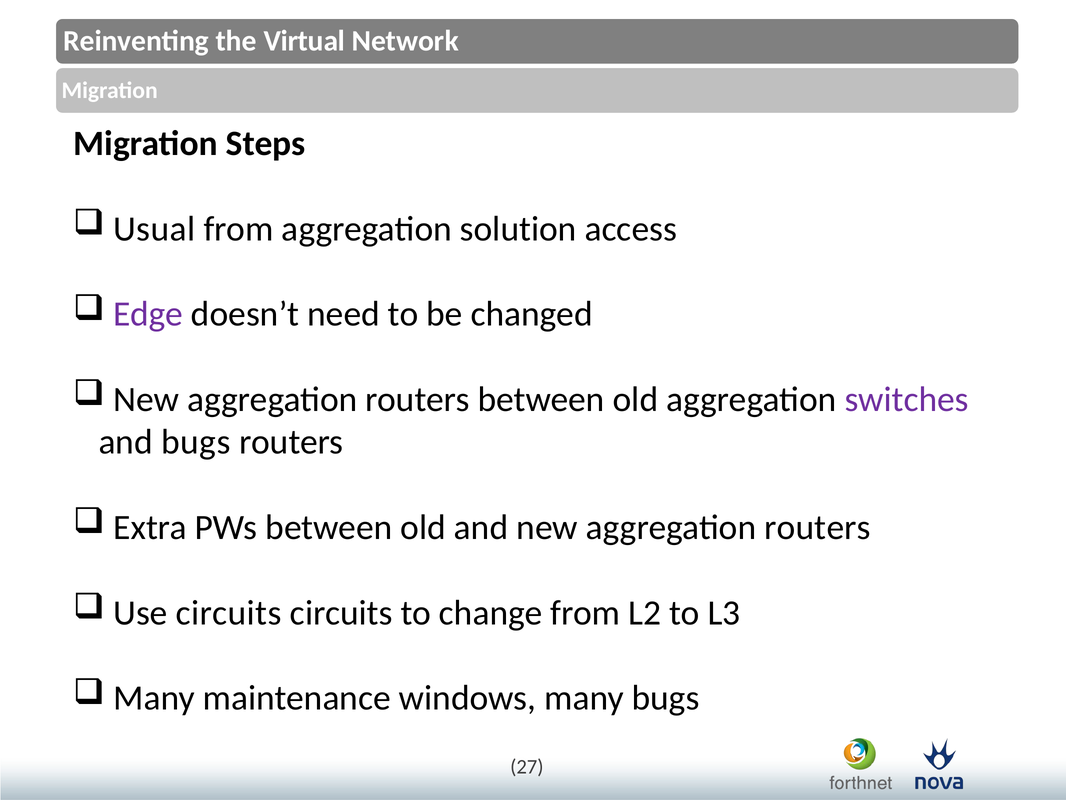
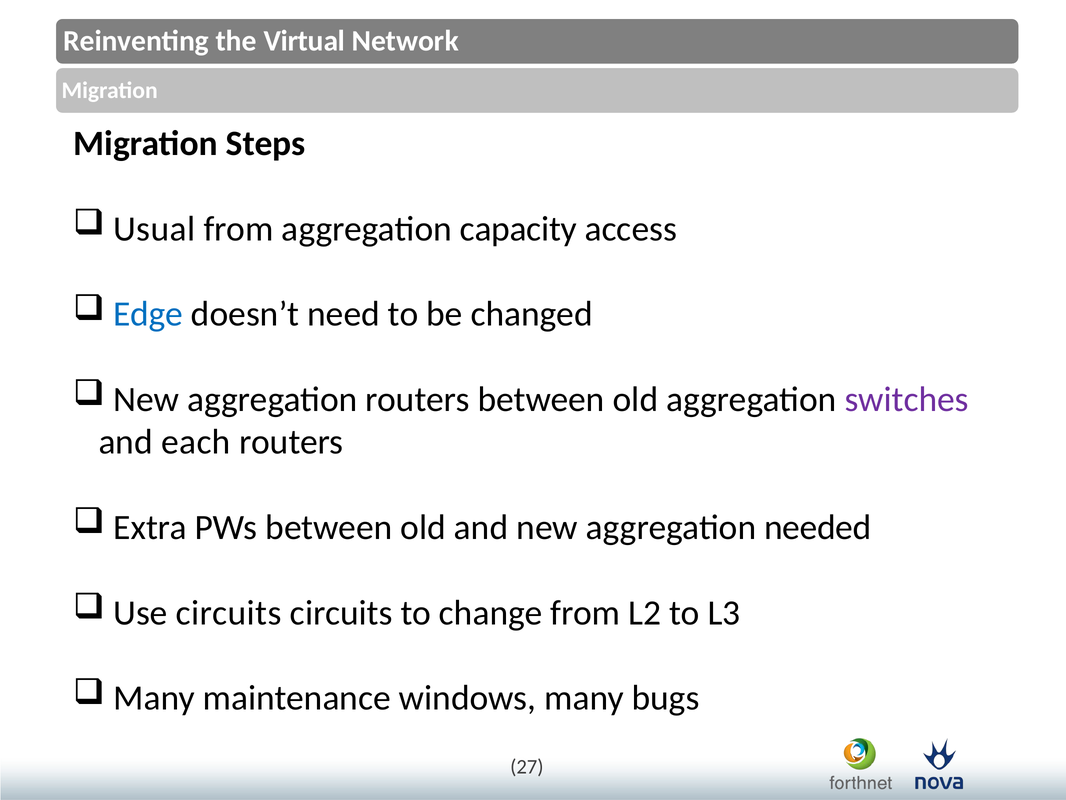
solution: solution -> capacity (518, 229)
Edge colour: purple -> blue (148, 314)
and bugs: bugs -> each (196, 442)
and new aggregation routers: routers -> needed (818, 527)
